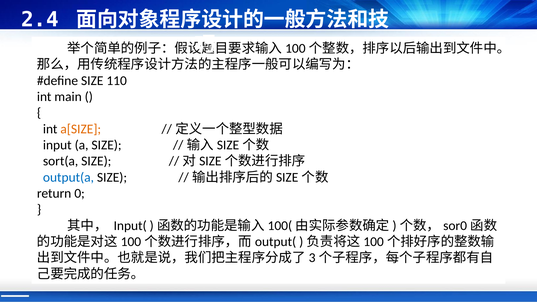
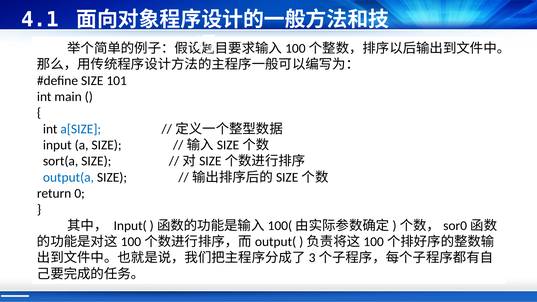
2.4: 2.4 -> 4.1 (40, 20)
110: 110 -> 101 (117, 81)
a[SIZE colour: orange -> blue (81, 129)
